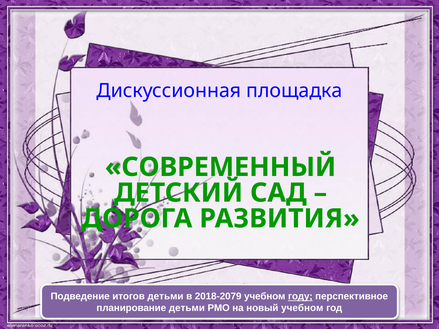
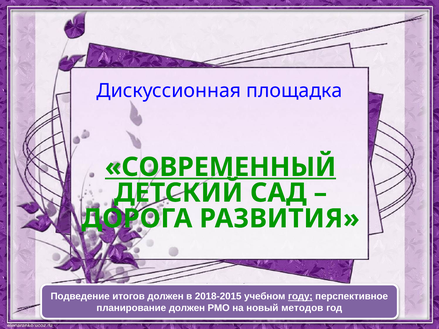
СОВРЕМЕННЫЙ underline: none -> present (221, 167)
итогов детьми: детьми -> должен (166, 297)
2018-2079: 2018-2079 -> 2018-2015 (218, 297)
планирование детьми: детьми -> должен (187, 308)
новый учебном: учебном -> методов (302, 308)
